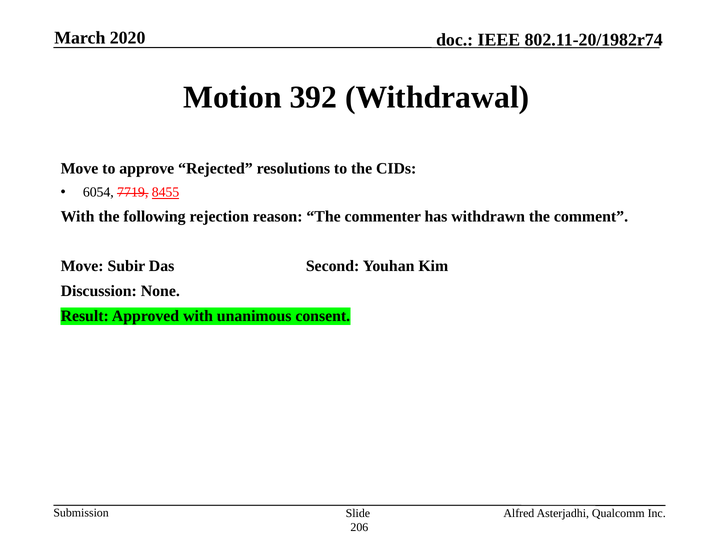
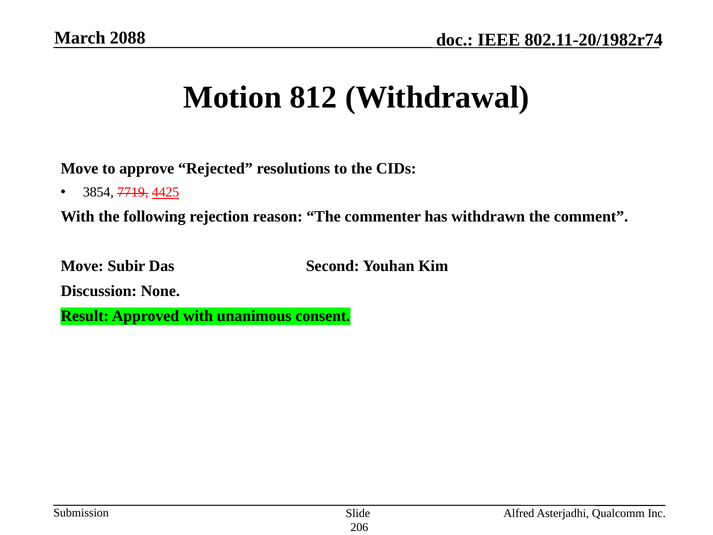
2020: 2020 -> 2088 (128, 38)
392: 392 -> 812 (313, 97)
6054: 6054 -> 3854 (98, 192)
8455: 8455 -> 4425 (166, 192)
